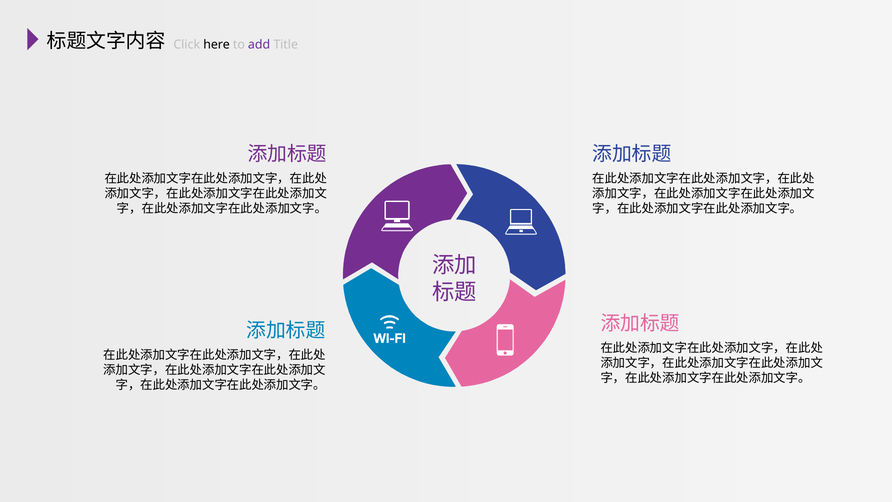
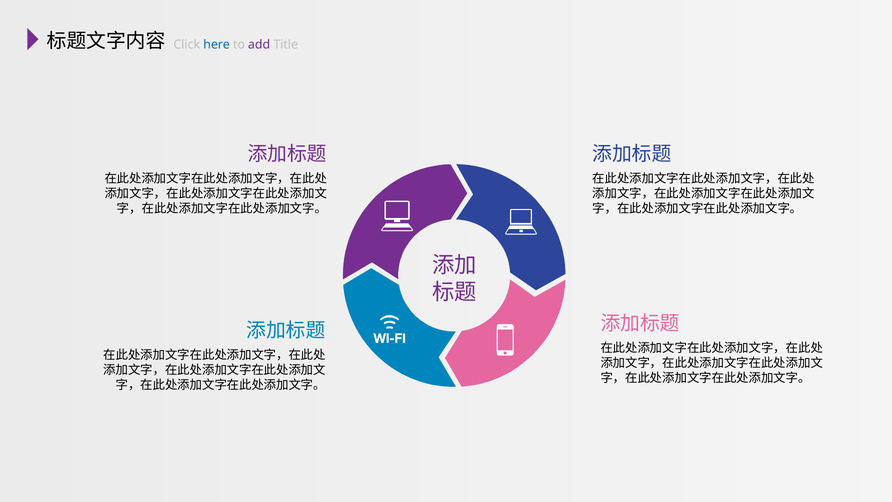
here colour: black -> blue (217, 44)
